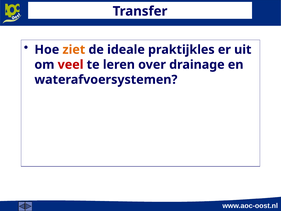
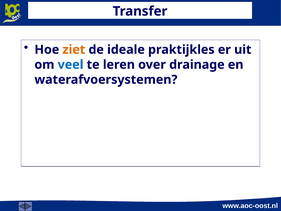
veel colour: red -> blue (71, 65)
